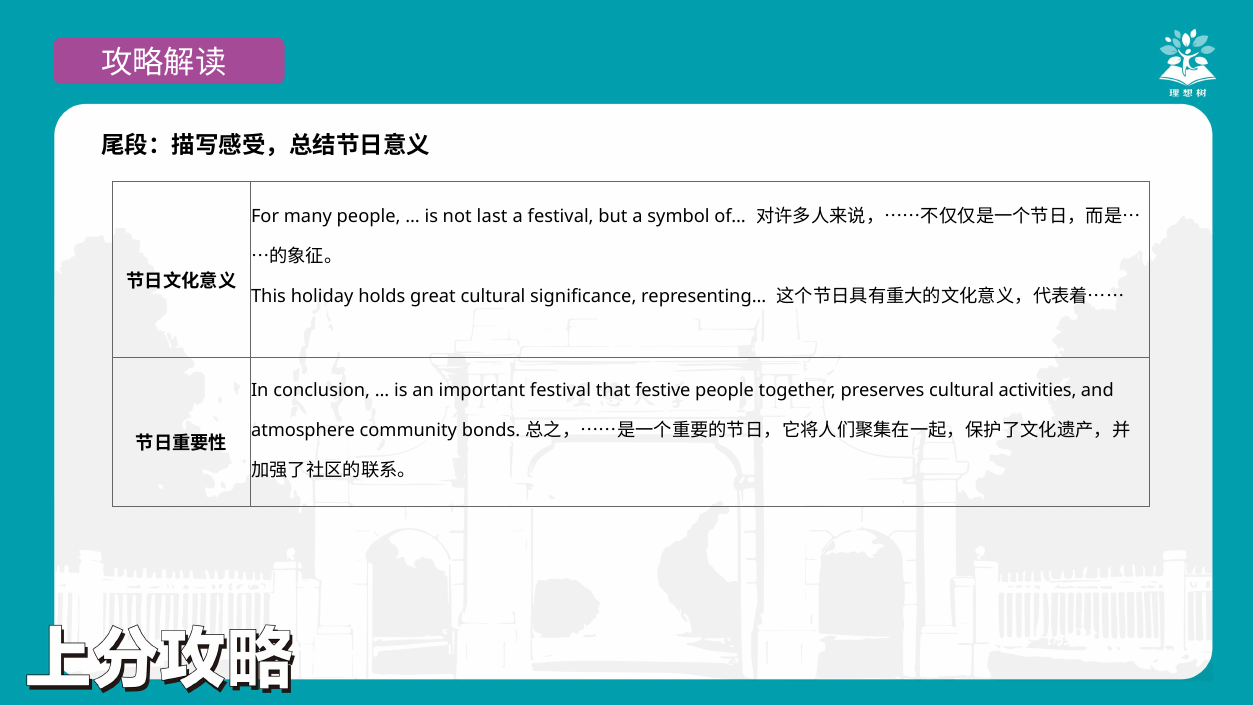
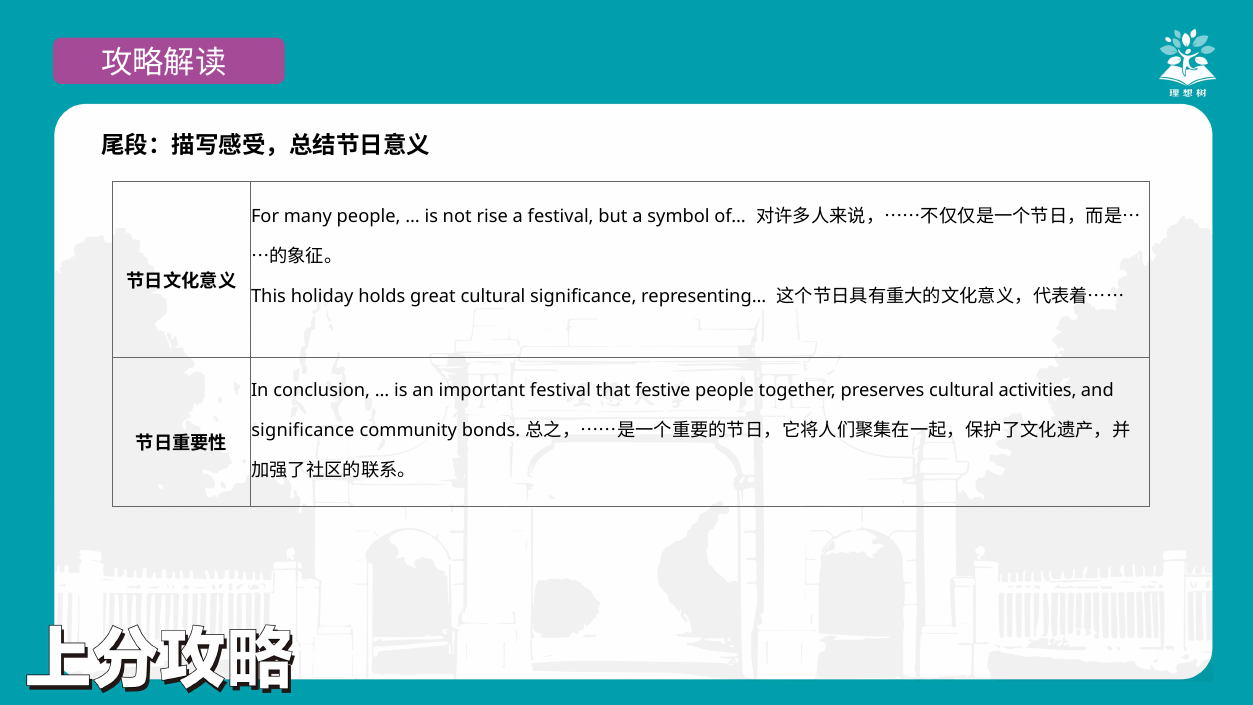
last: last -> rise (492, 216)
atmosphere: atmosphere -> significance (303, 430)
